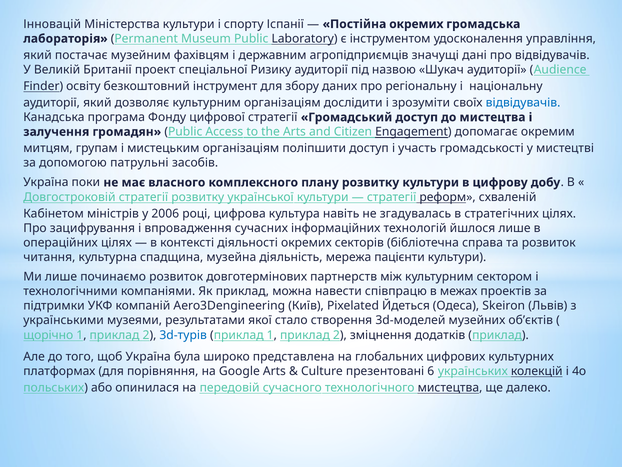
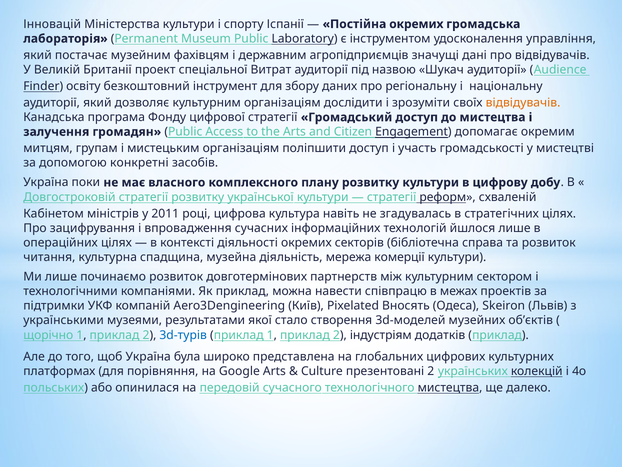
Ризику: Ризику -> Витрат (271, 70)
відвідувачів colour: blue -> orange (523, 103)
патрульні: патрульні -> конкретні (139, 163)
2006: 2006 -> 2011 (165, 213)
пацієнти: пацієнти -> комерції (400, 257)
Йдеться: Йдеться -> Вносять (406, 306)
зміцнення: зміцнення -> індустріям (381, 335)
презентовані 6: 6 -> 2 (431, 371)
